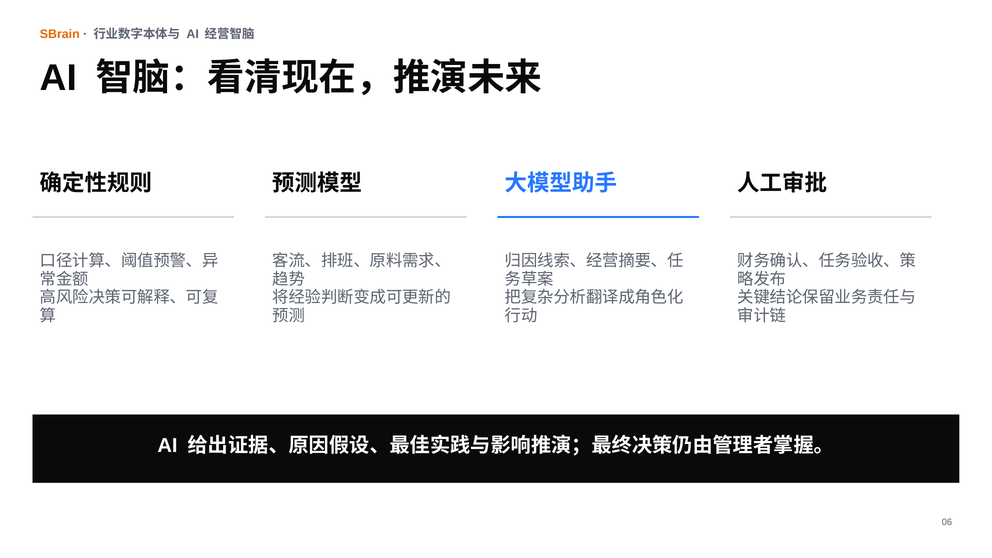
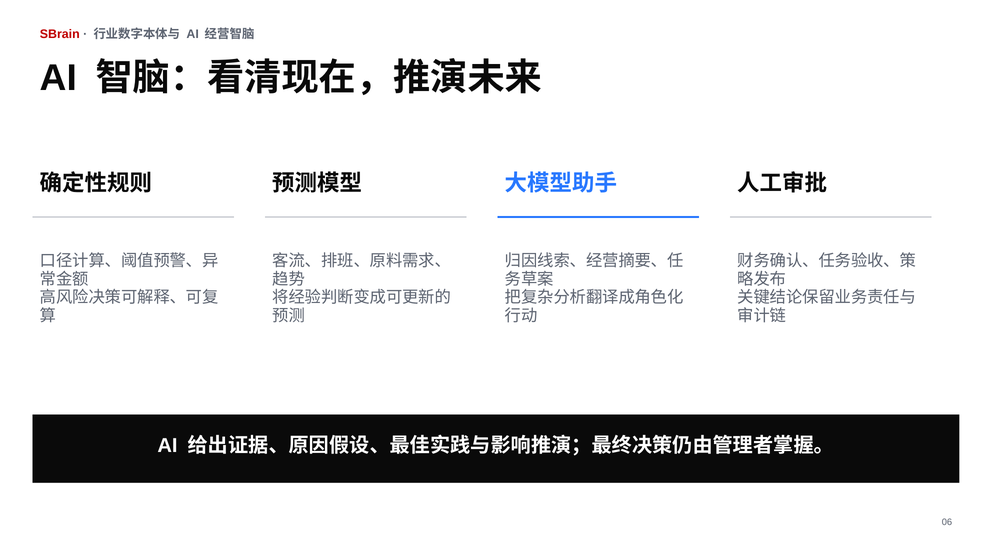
SBrain colour: orange -> red (60, 34)
